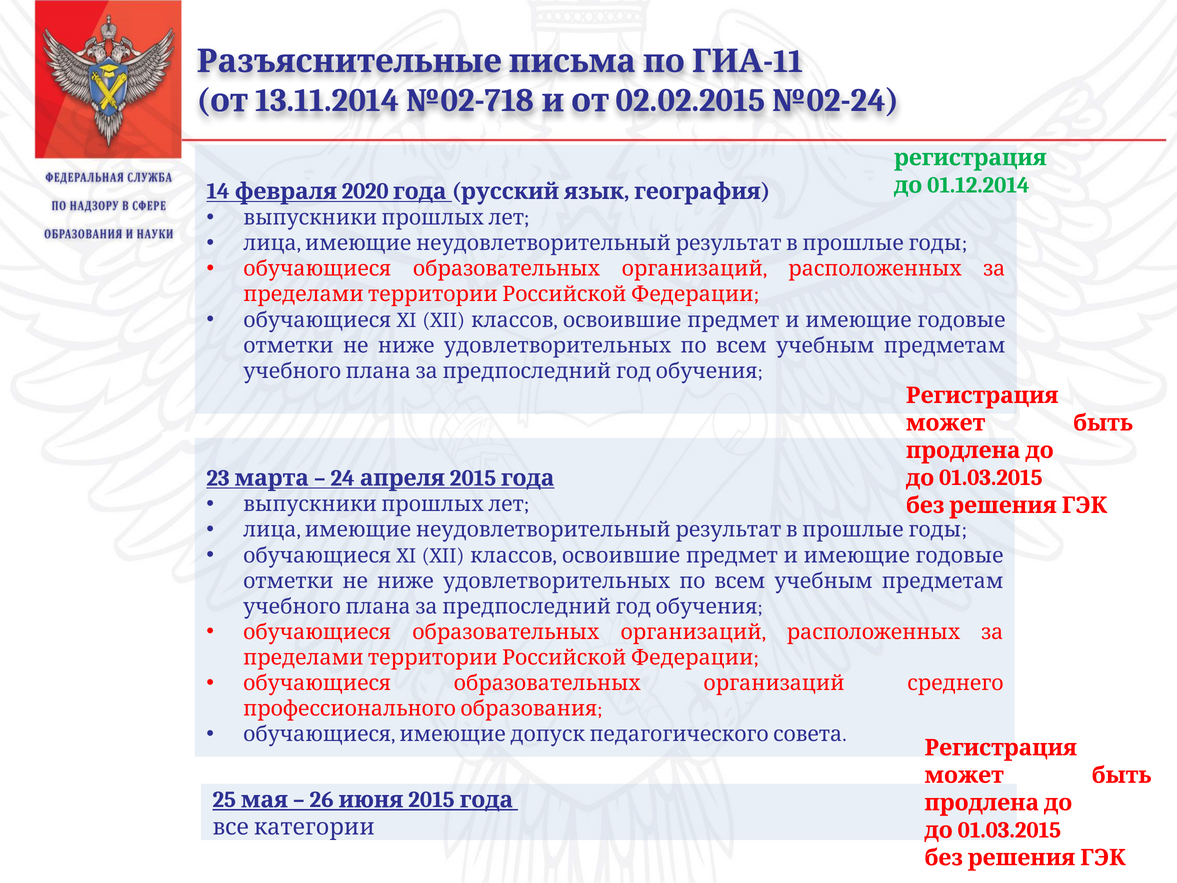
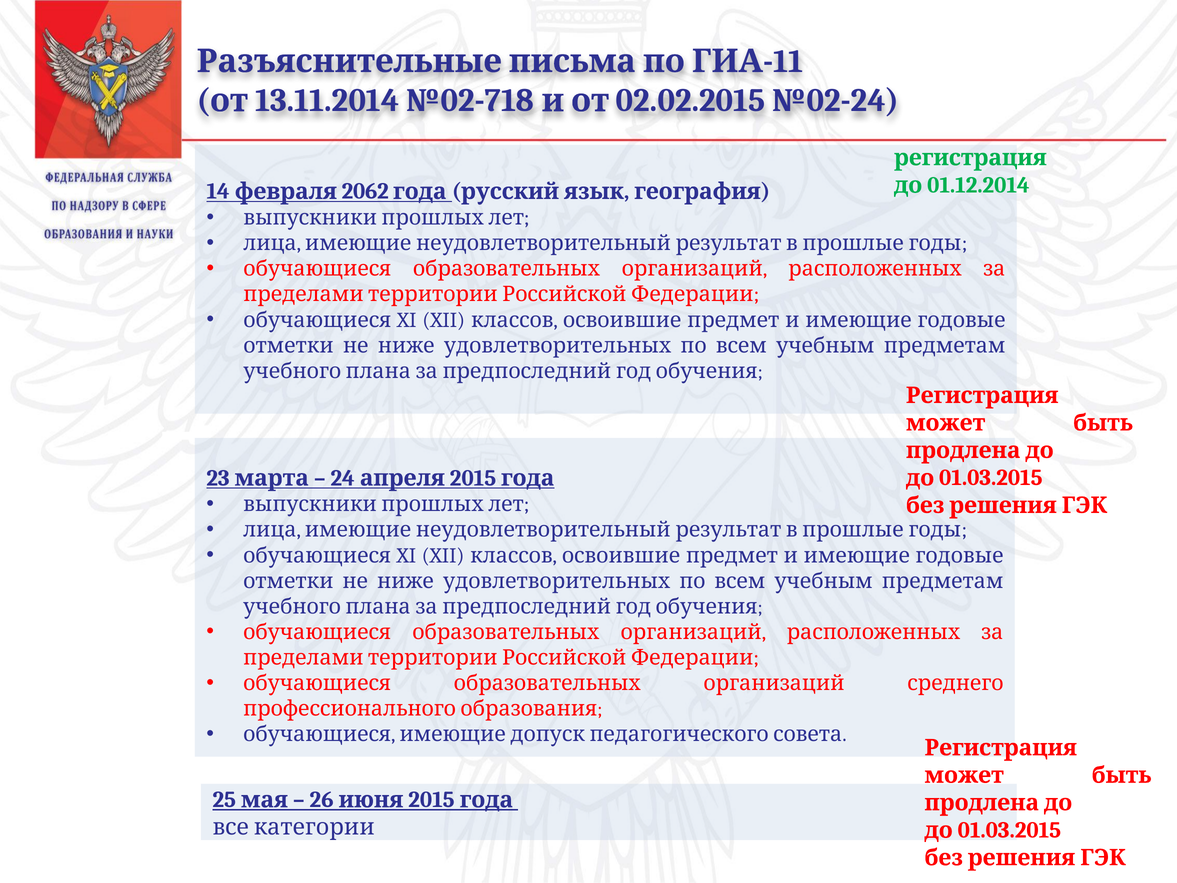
2020: 2020 -> 2062 (365, 191)
